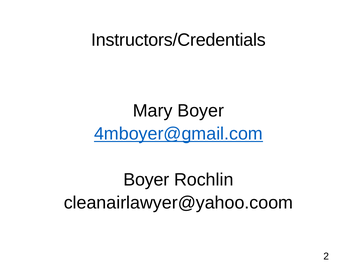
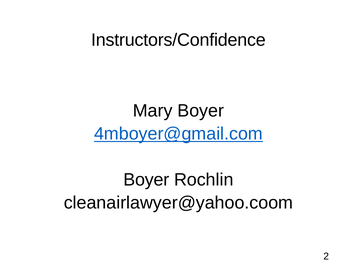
Instructors/Credentials: Instructors/Credentials -> Instructors/Confidence (178, 40)
